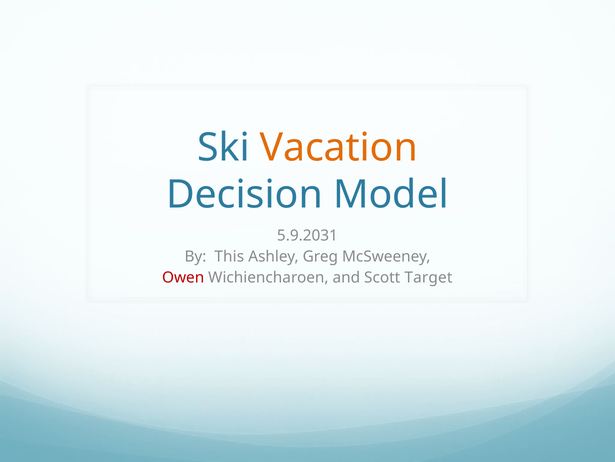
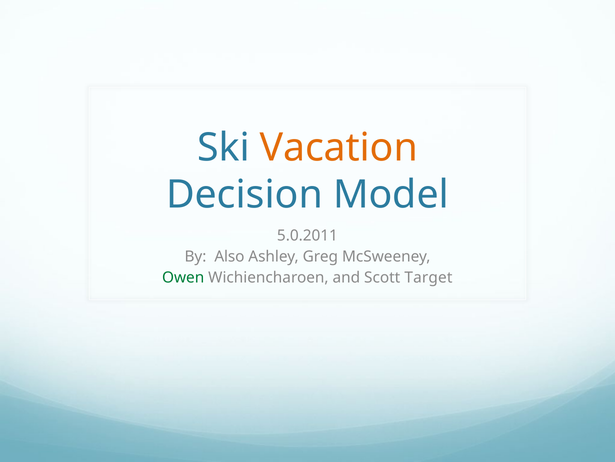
5.9.2031: 5.9.2031 -> 5.0.2011 (307, 235)
This: This -> Also (229, 256)
Owen colour: red -> green (183, 277)
